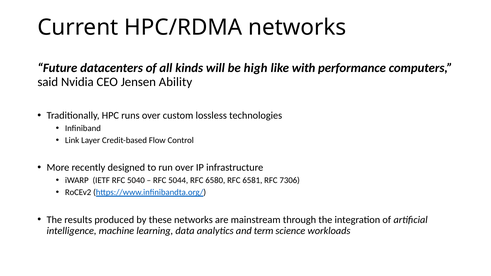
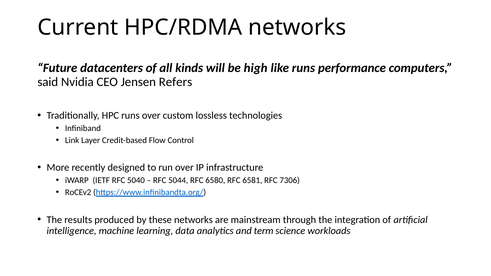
like with: with -> runs (303, 68)
Ability: Ability -> Refers (175, 82)
